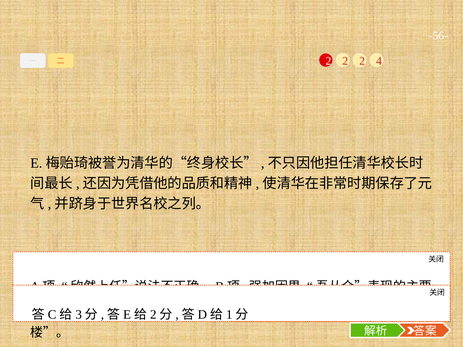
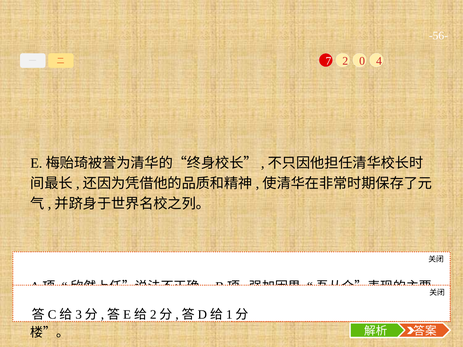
2: 2 -> 7 (328, 61)
2: 2 -> 0 (362, 61)
